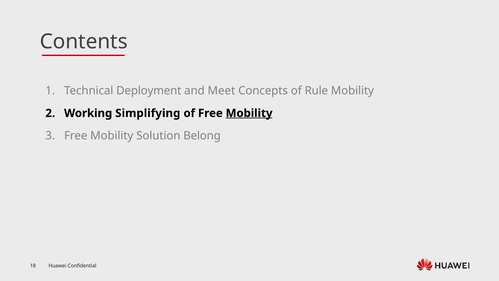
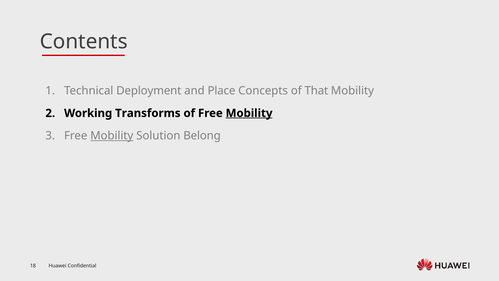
Meet: Meet -> Place (222, 90)
Rule: Rule -> That (316, 90)
Simplifying: Simplifying -> Transforms (148, 113)
Mobility underline: none -> present (112, 136)
